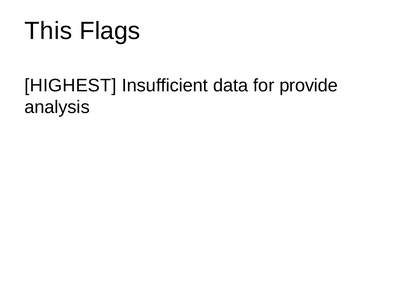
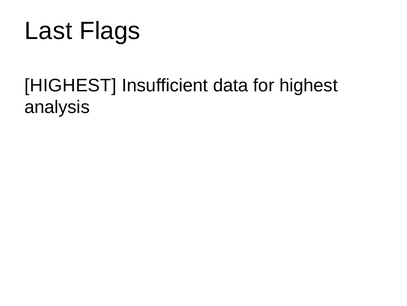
This: This -> Last (48, 31)
for provide: provide -> highest (309, 85)
